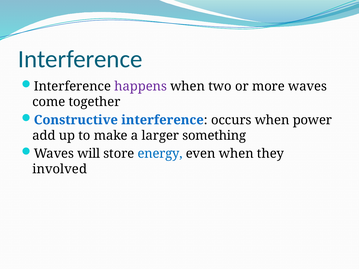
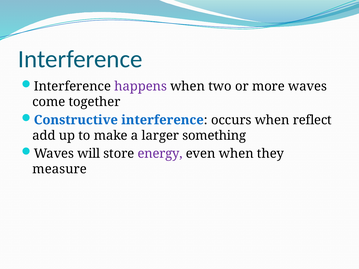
power: power -> reflect (312, 120)
energy colour: blue -> purple (160, 154)
involved: involved -> measure (60, 169)
